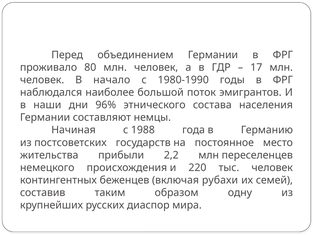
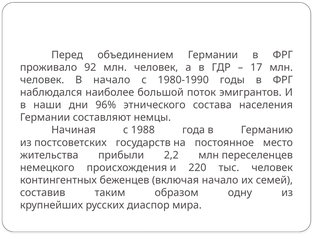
80: 80 -> 92 (90, 67)
включая рубахи: рубахи -> начало (220, 180)
